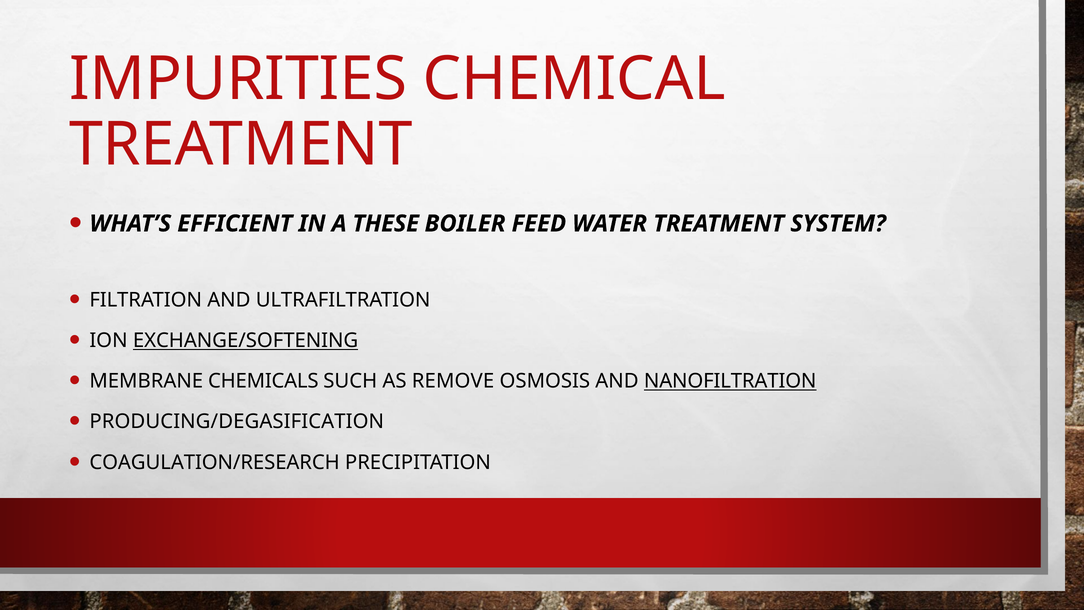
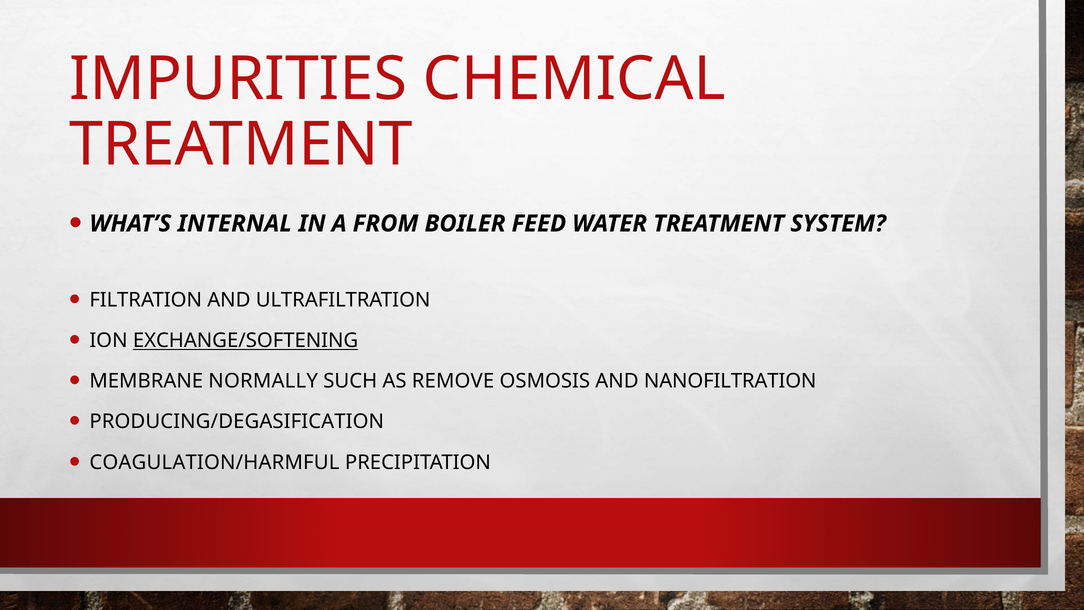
EFFICIENT: EFFICIENT -> INTERNAL (235, 224)
THESE: THESE -> FROM (386, 224)
CHEMICALS: CHEMICALS -> NORMALLY (263, 381)
NANOFILTRATION underline: present -> none (730, 381)
COAGULATION/RESEARCH: COAGULATION/RESEARCH -> COAGULATION/HARMFUL (214, 462)
